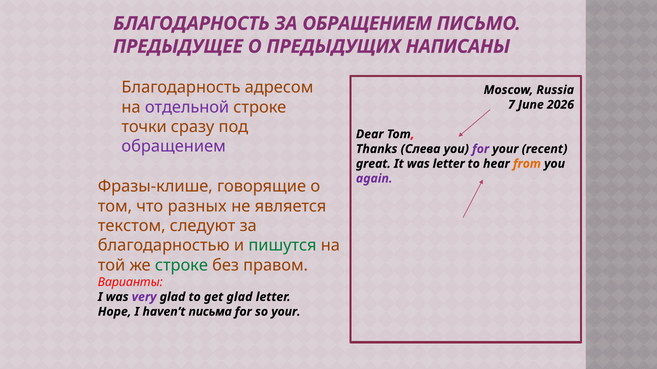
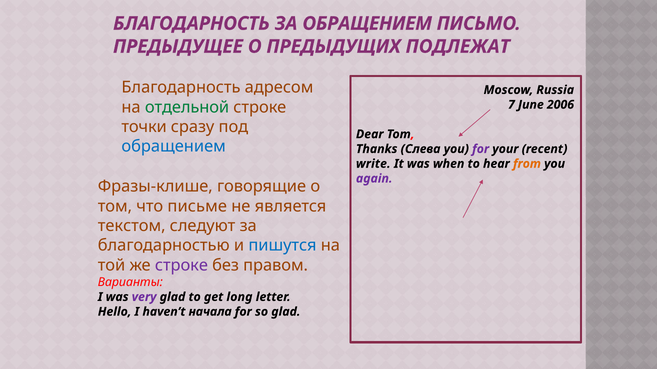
НАПИСАНЫ: НАПИСАНЫ -> ПОДЛЕЖАТ (458, 47)
отдельной colour: purple -> green (187, 107)
2026: 2026 -> 2006 (561, 105)
обращением colour: purple -> blue (174, 147)
great: great -> write (373, 164)
was letter: letter -> when (449, 164)
разных: разных -> письме (197, 206)
пишутся colour: green -> blue (283, 246)
строке colour: green -> purple (181, 266)
get glad: glad -> long (239, 297)
Hope: Hope -> Hello (115, 312)
письма: письма -> начала (210, 312)
so your: your -> glad (286, 312)
